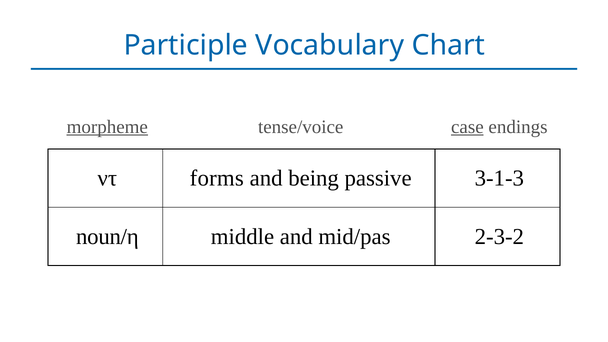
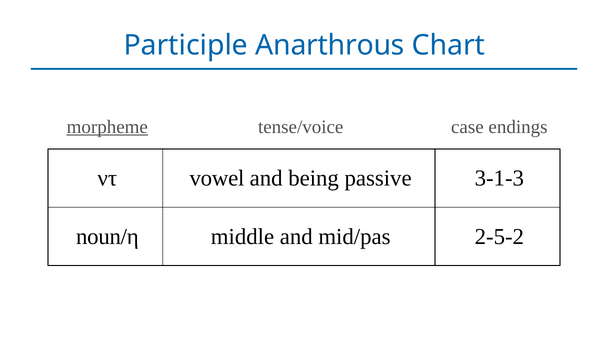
Vocabulary: Vocabulary -> Anarthrous (330, 45)
case underline: present -> none (467, 127)
forms: forms -> vowel (217, 178)
2-3-2: 2-3-2 -> 2-5-2 (499, 237)
